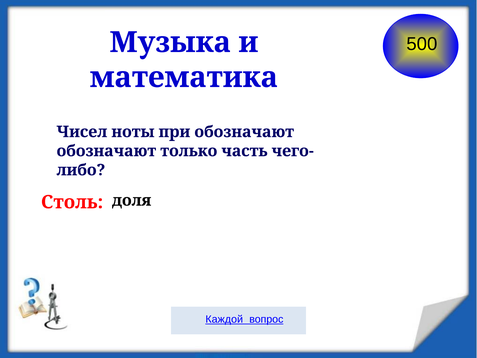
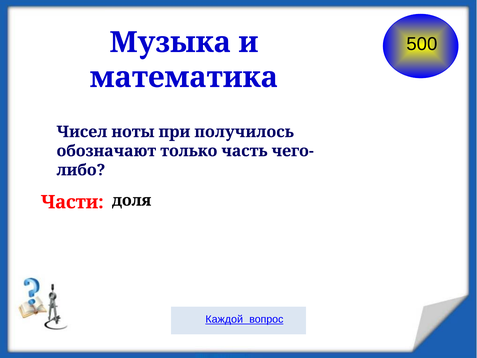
при обозначают: обозначают -> получилось (244, 132)
Столь: Столь -> Части (72, 202)
